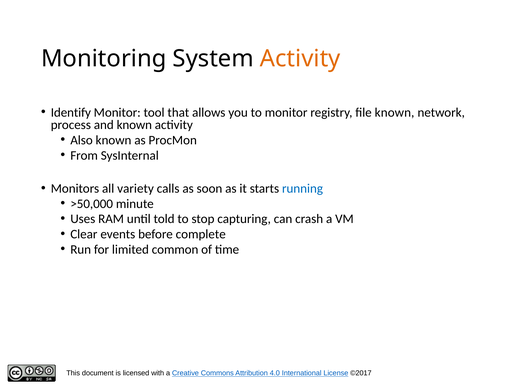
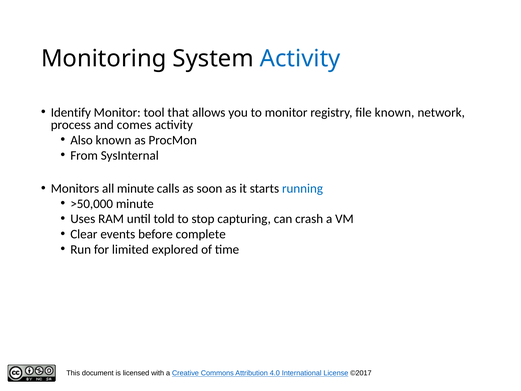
Activity colour: orange -> blue (300, 58)
and known: known -> comes (134, 125)
all variety: variety -> minute (136, 188)
common: common -> explored (175, 249)
